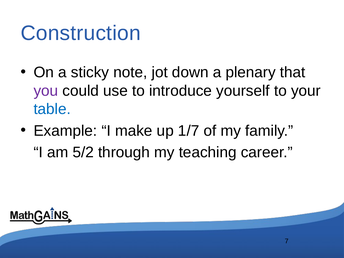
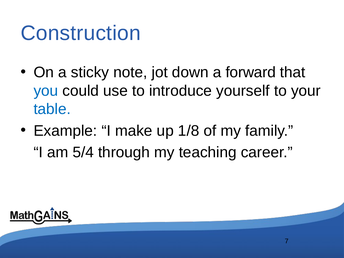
plenary: plenary -> forward (251, 72)
you colour: purple -> blue (46, 91)
1/7: 1/7 -> 1/8 (189, 131)
5/2: 5/2 -> 5/4 (83, 152)
